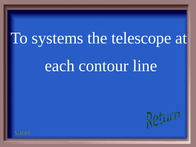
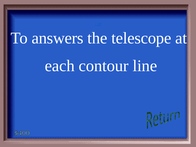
systems: systems -> answers (58, 38)
